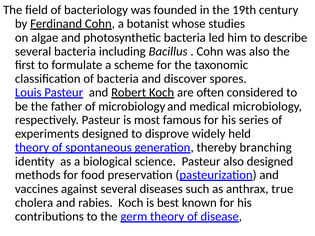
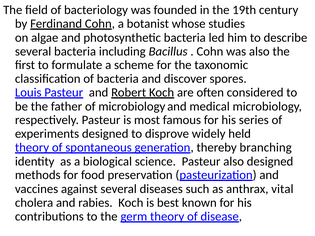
true: true -> vital (282, 189)
